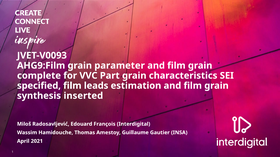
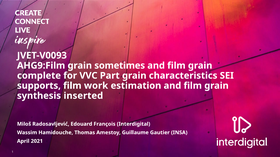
parameter: parameter -> sometimes (120, 66)
specified: specified -> supports (39, 86)
leads: leads -> work (96, 86)
